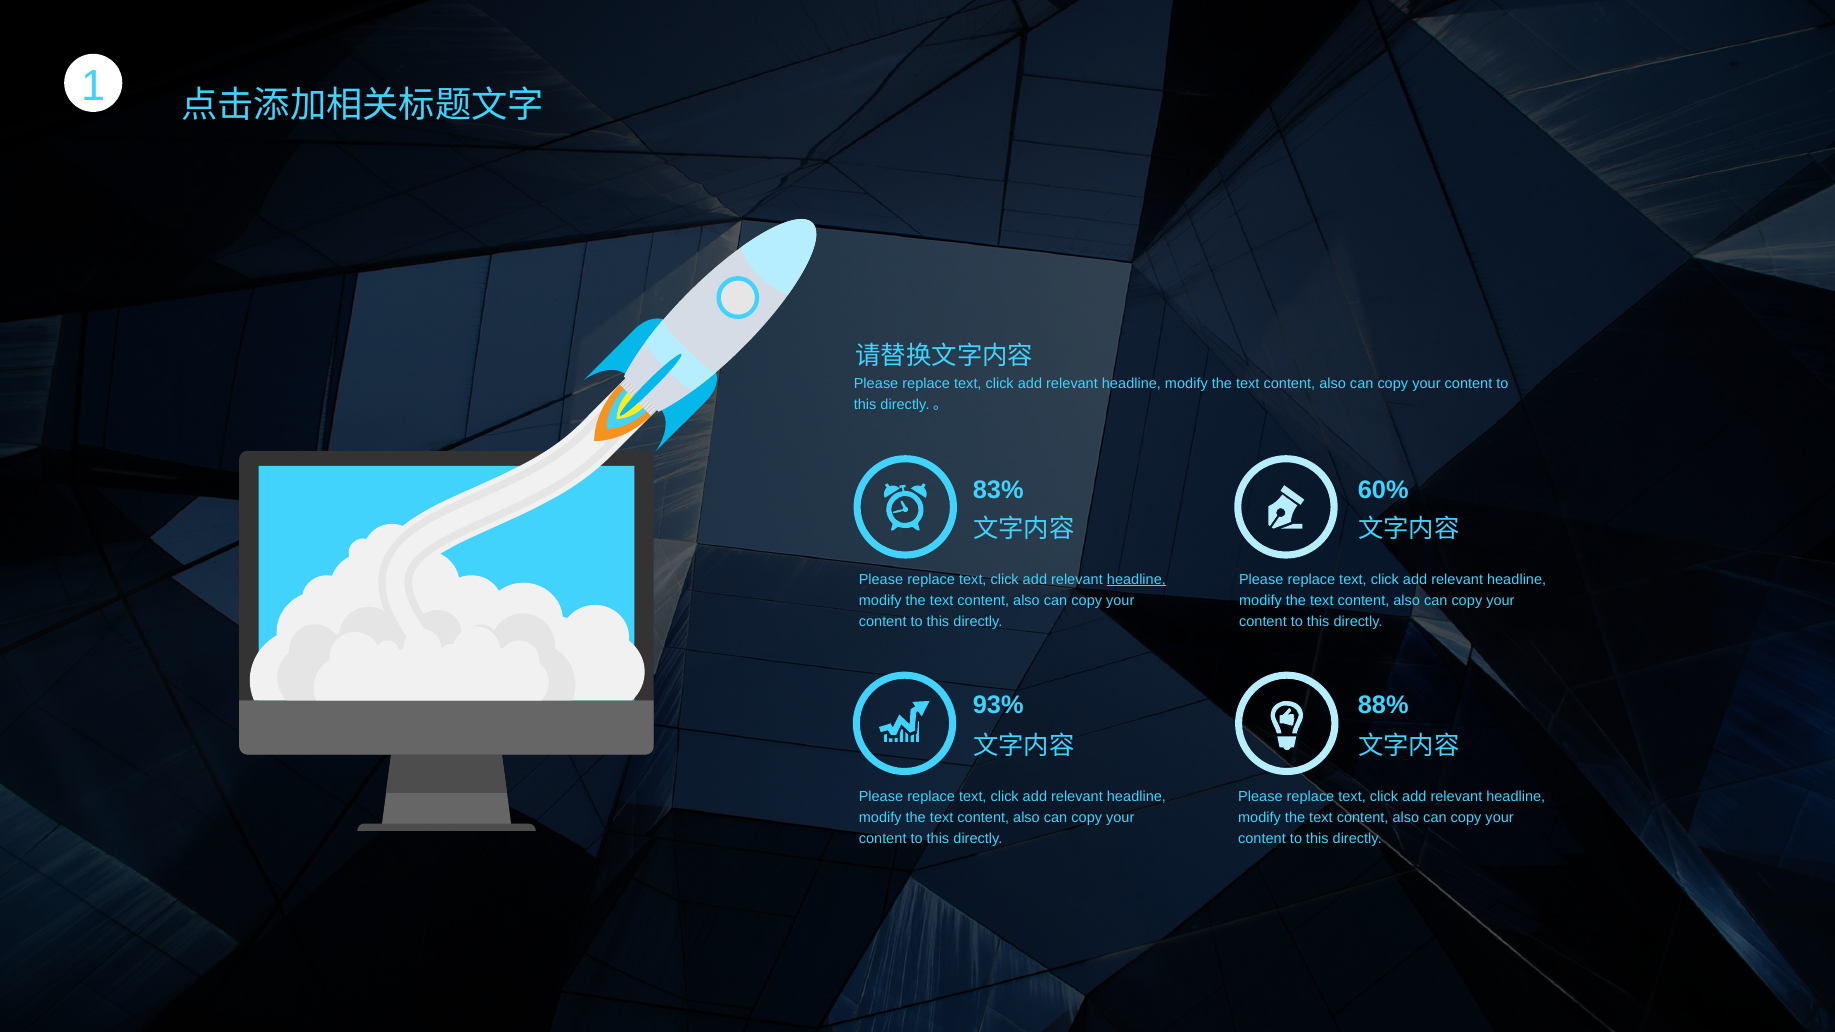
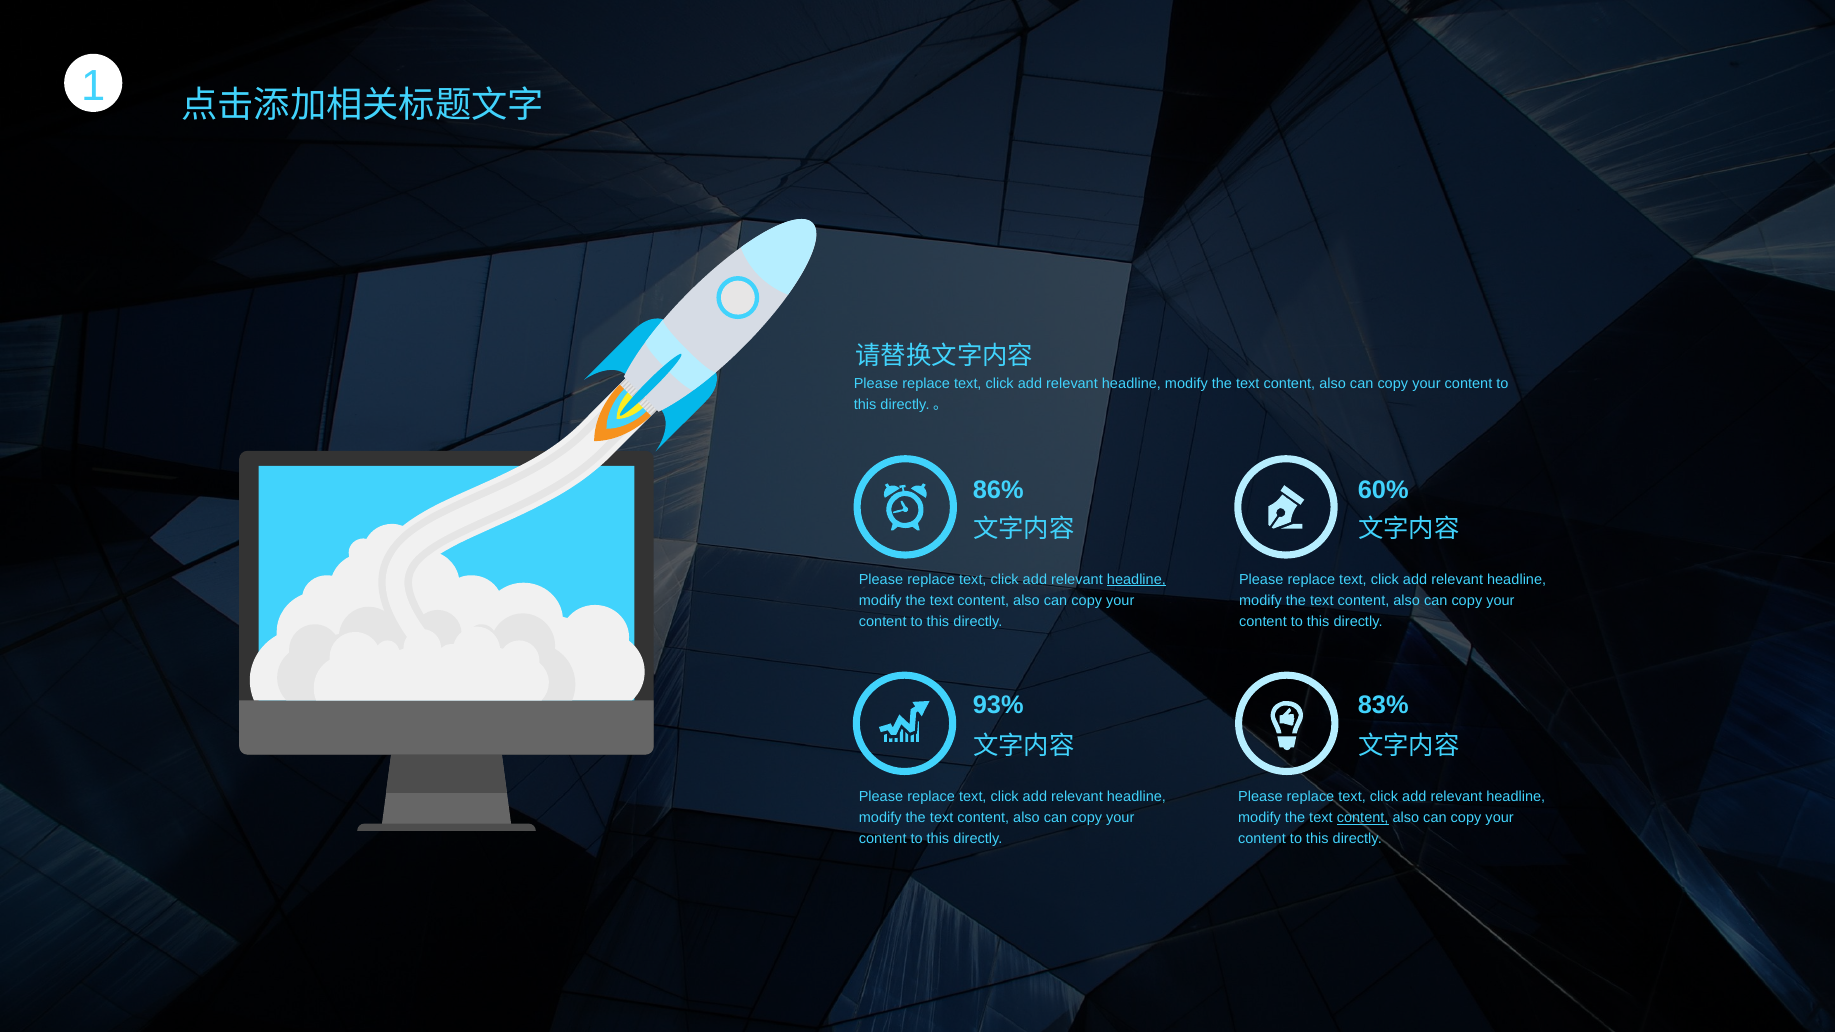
83%: 83% -> 86% (998, 490)
88%: 88% -> 83% (1383, 706)
content underline: none -> present (1363, 818)
